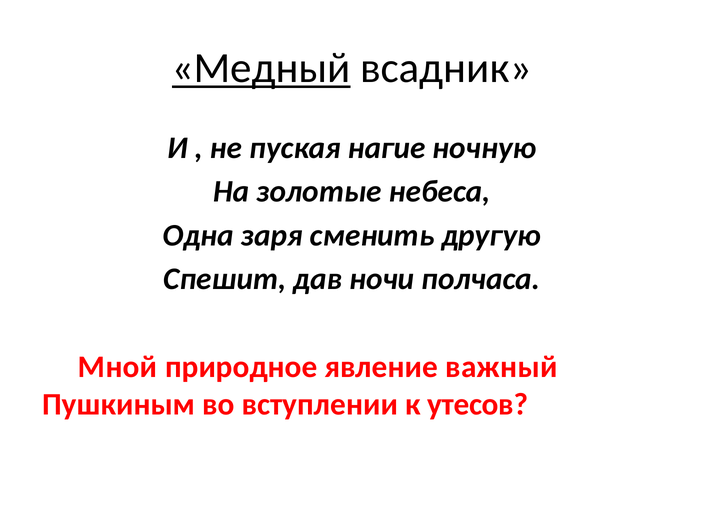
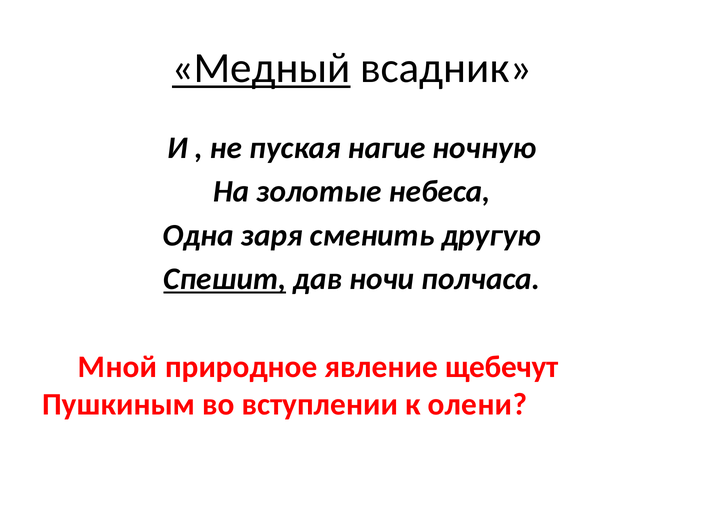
Спешит underline: none -> present (225, 279)
важный: важный -> щебечут (502, 367)
утесов: утесов -> олени (477, 404)
